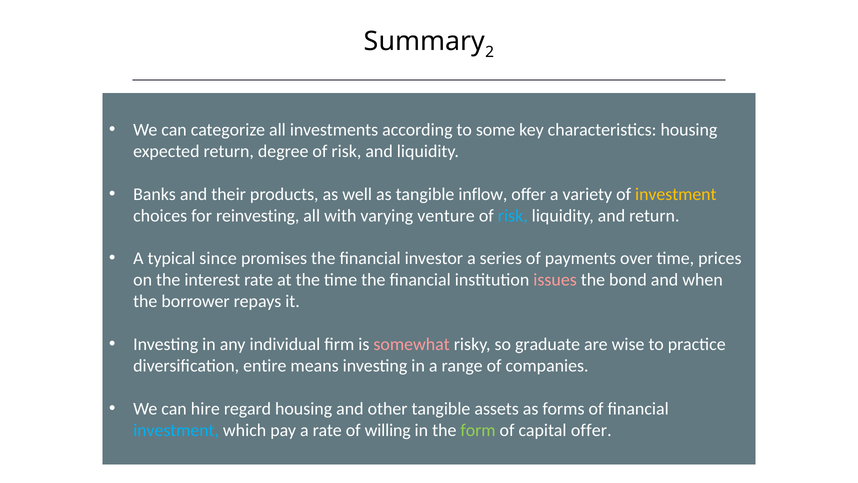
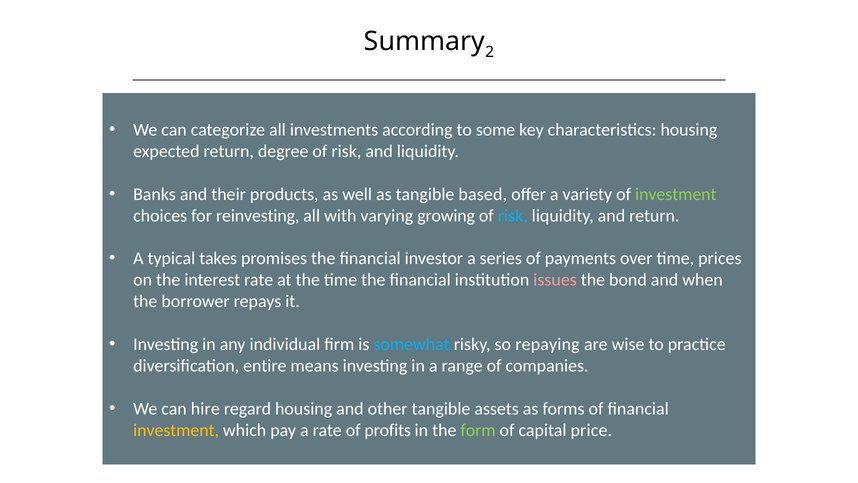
inflow: inflow -> based (483, 194)
investment colour: yellow -> light green (676, 194)
venture: venture -> growing (446, 215)
since: since -> takes (218, 258)
somewhat colour: pink -> light blue (412, 344)
graduate: graduate -> repaying (547, 344)
investment colour: light blue -> yellow (176, 430)
willing: willing -> profits (388, 430)
capital offer: offer -> price (591, 430)
